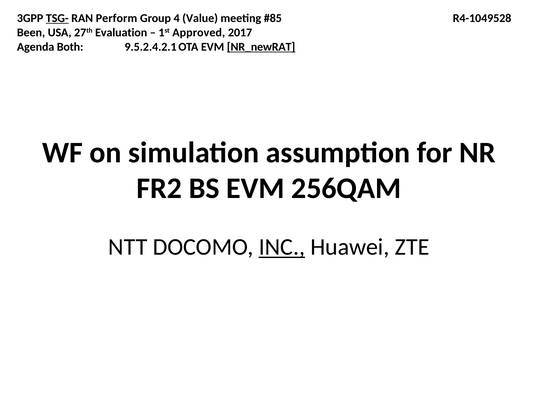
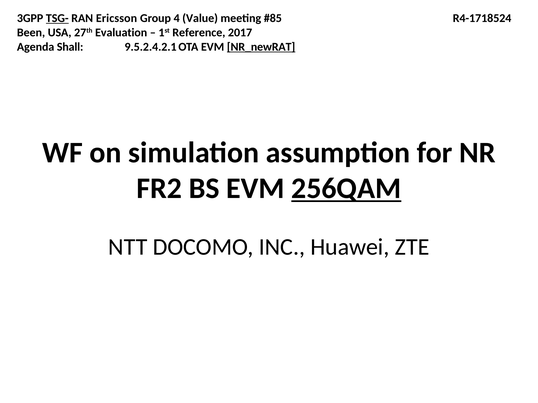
Perform: Perform -> Ericsson (117, 18)
R4-1049528: R4-1049528 -> R4-1718524 (482, 18)
Approved: Approved -> Reference (199, 33)
Both: Both -> Shall (70, 47)
256QAM underline: none -> present (346, 189)
INC underline: present -> none (282, 247)
